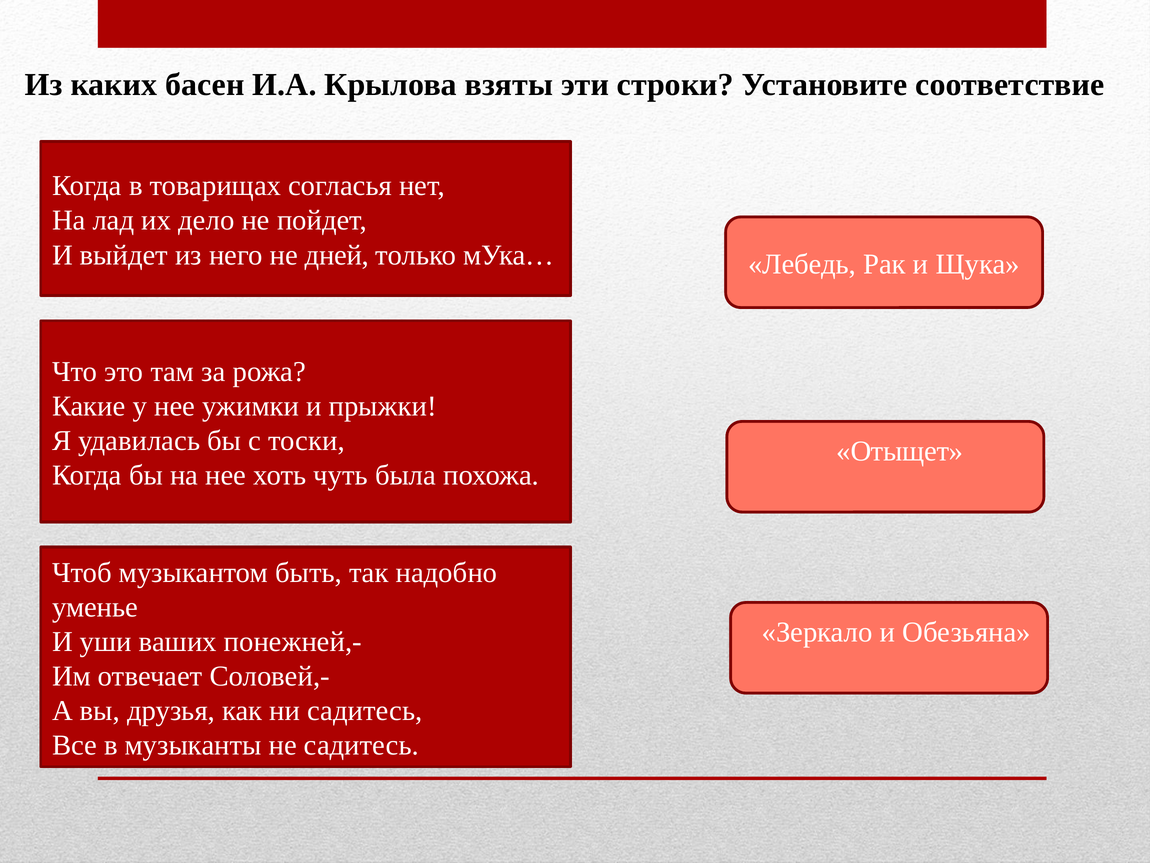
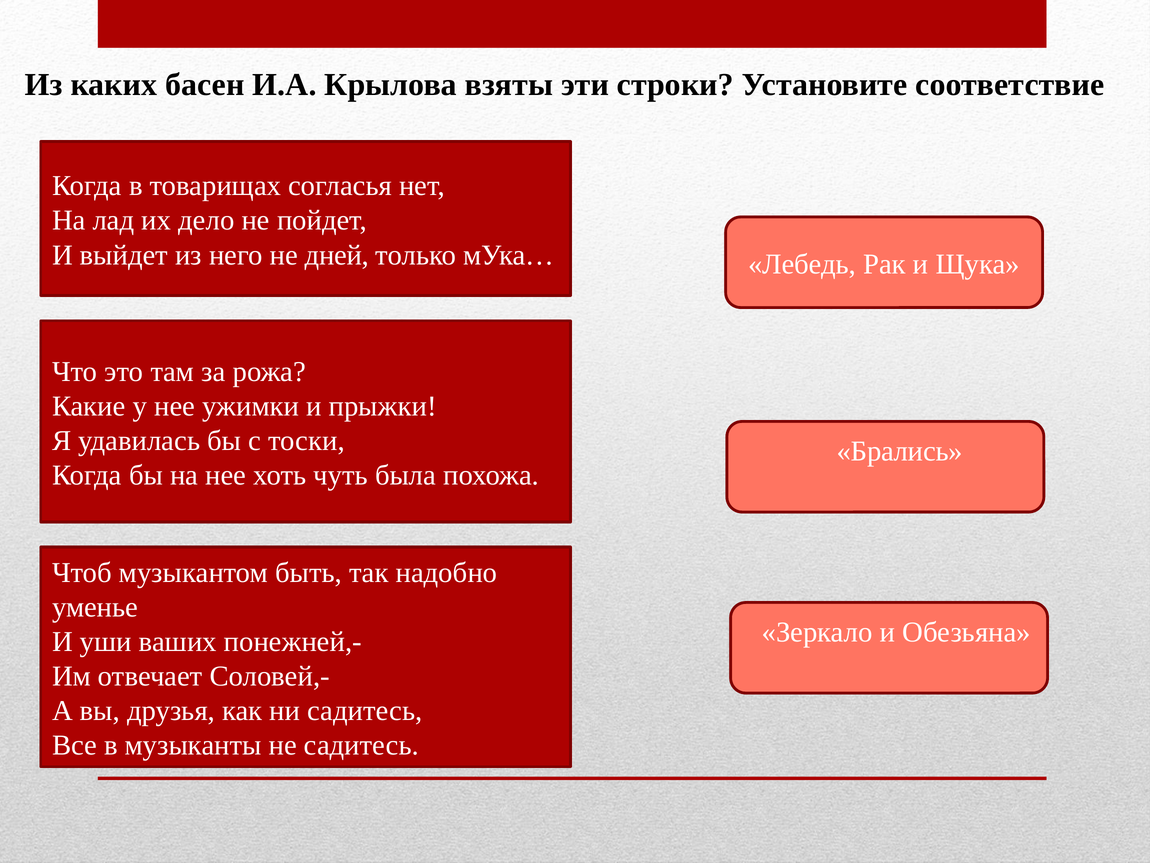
Отыщет: Отыщет -> Брались (900, 451)
